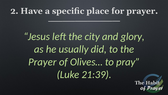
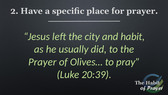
glory: glory -> habit (133, 36)
21:39: 21:39 -> 20:39 (96, 74)
